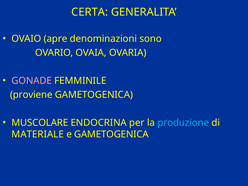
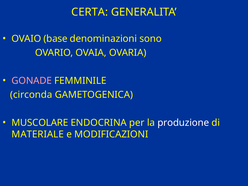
apre: apre -> base (56, 39)
proviene: proviene -> circonda (31, 95)
produzione colour: light blue -> white (183, 123)
e GAMETOGENICA: GAMETOGENICA -> MODIFICAZIONI (111, 134)
